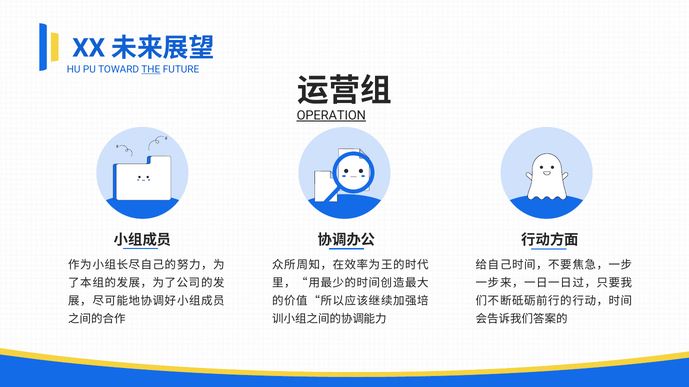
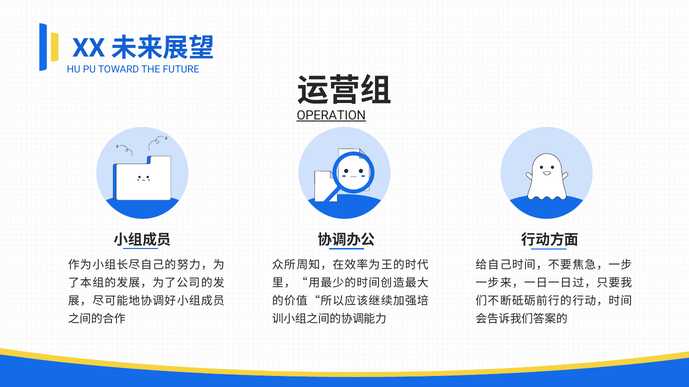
THE underline: present -> none (151, 69)
